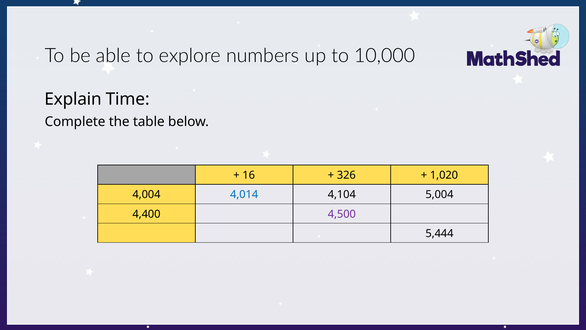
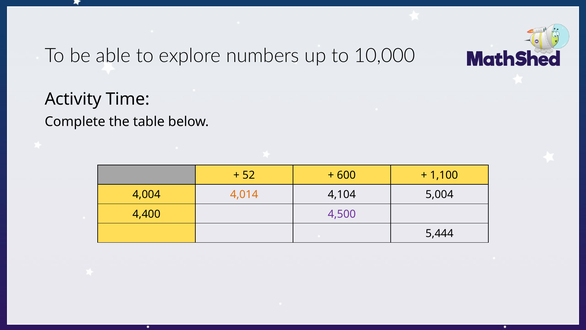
Explain: Explain -> Activity (73, 99)
16: 16 -> 52 (249, 175)
326: 326 -> 600 (346, 175)
1,020: 1,020 -> 1,100 (444, 175)
4,014 colour: blue -> orange (244, 194)
